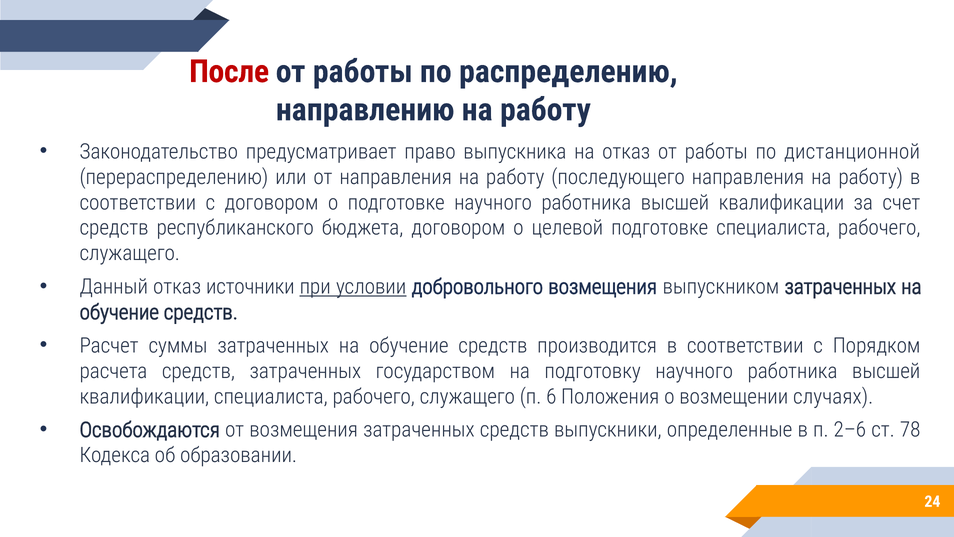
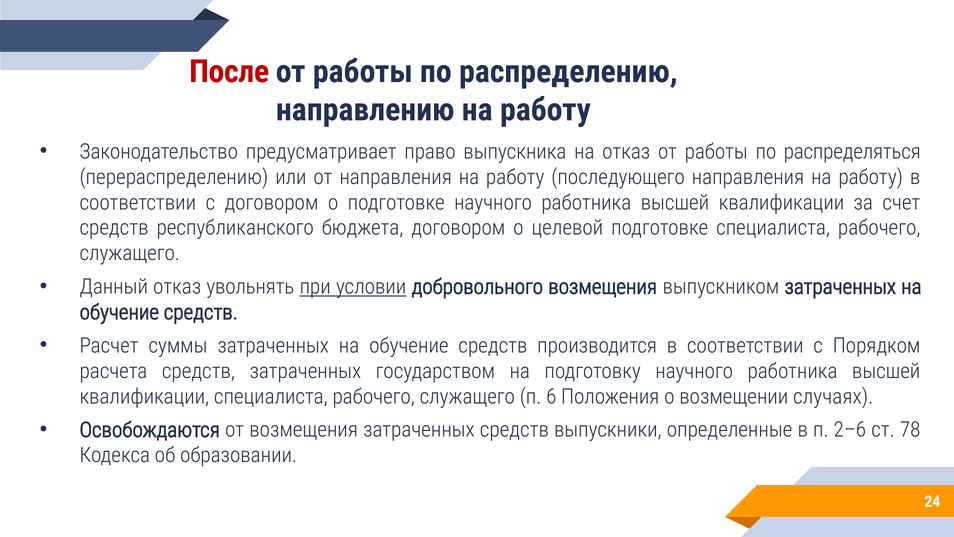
дистанционной: дистанционной -> распределяться (852, 152)
источники: источники -> увольнять (250, 287)
